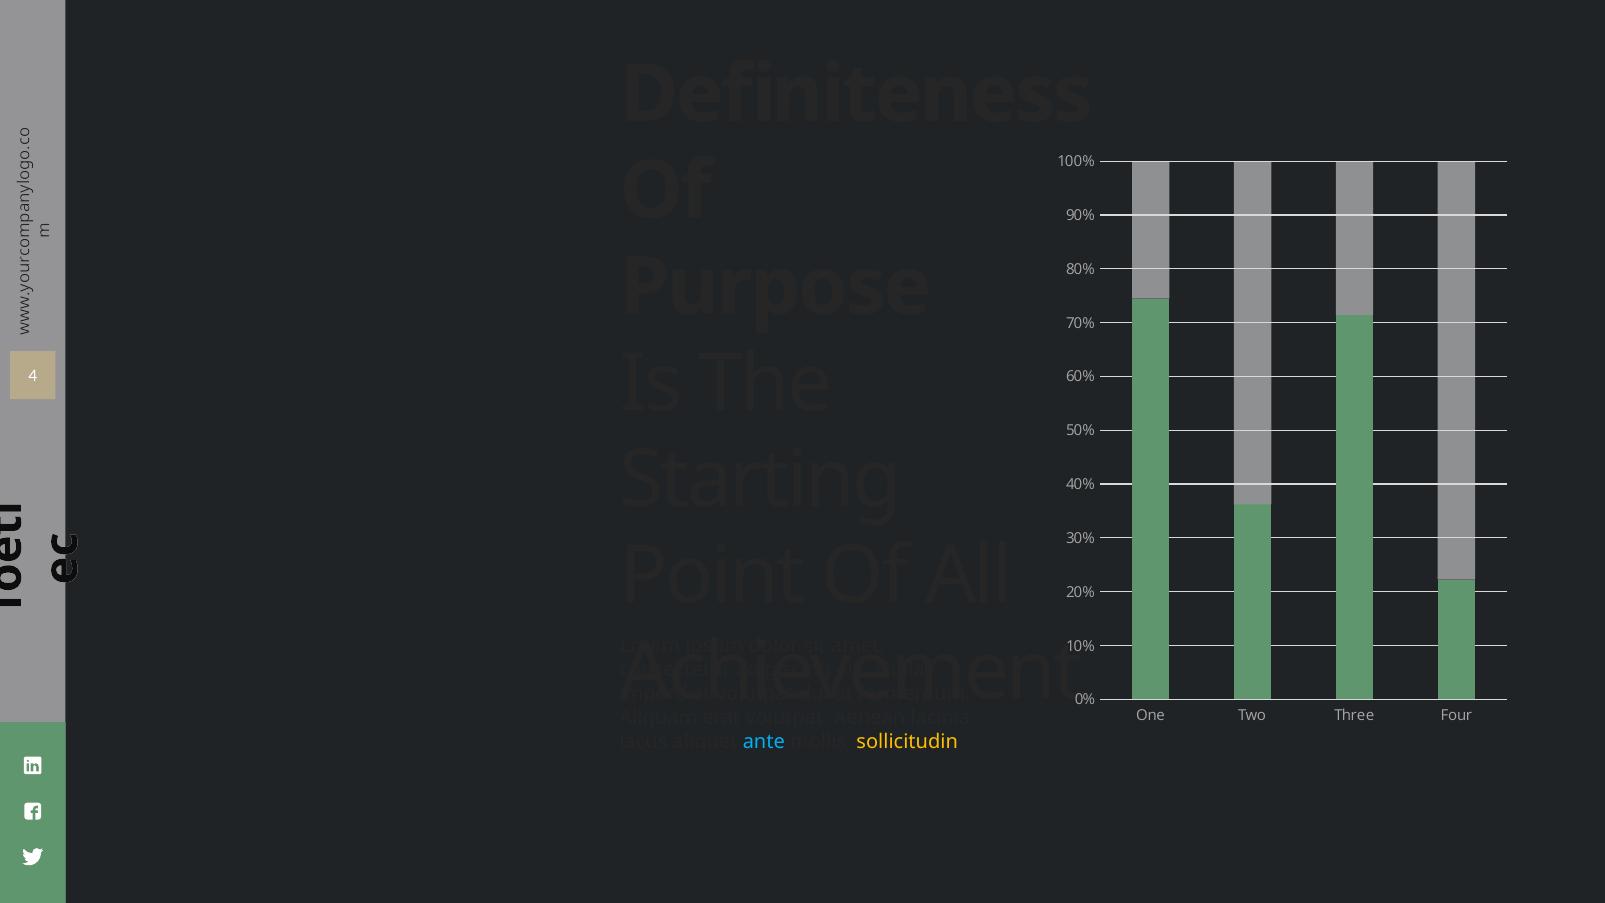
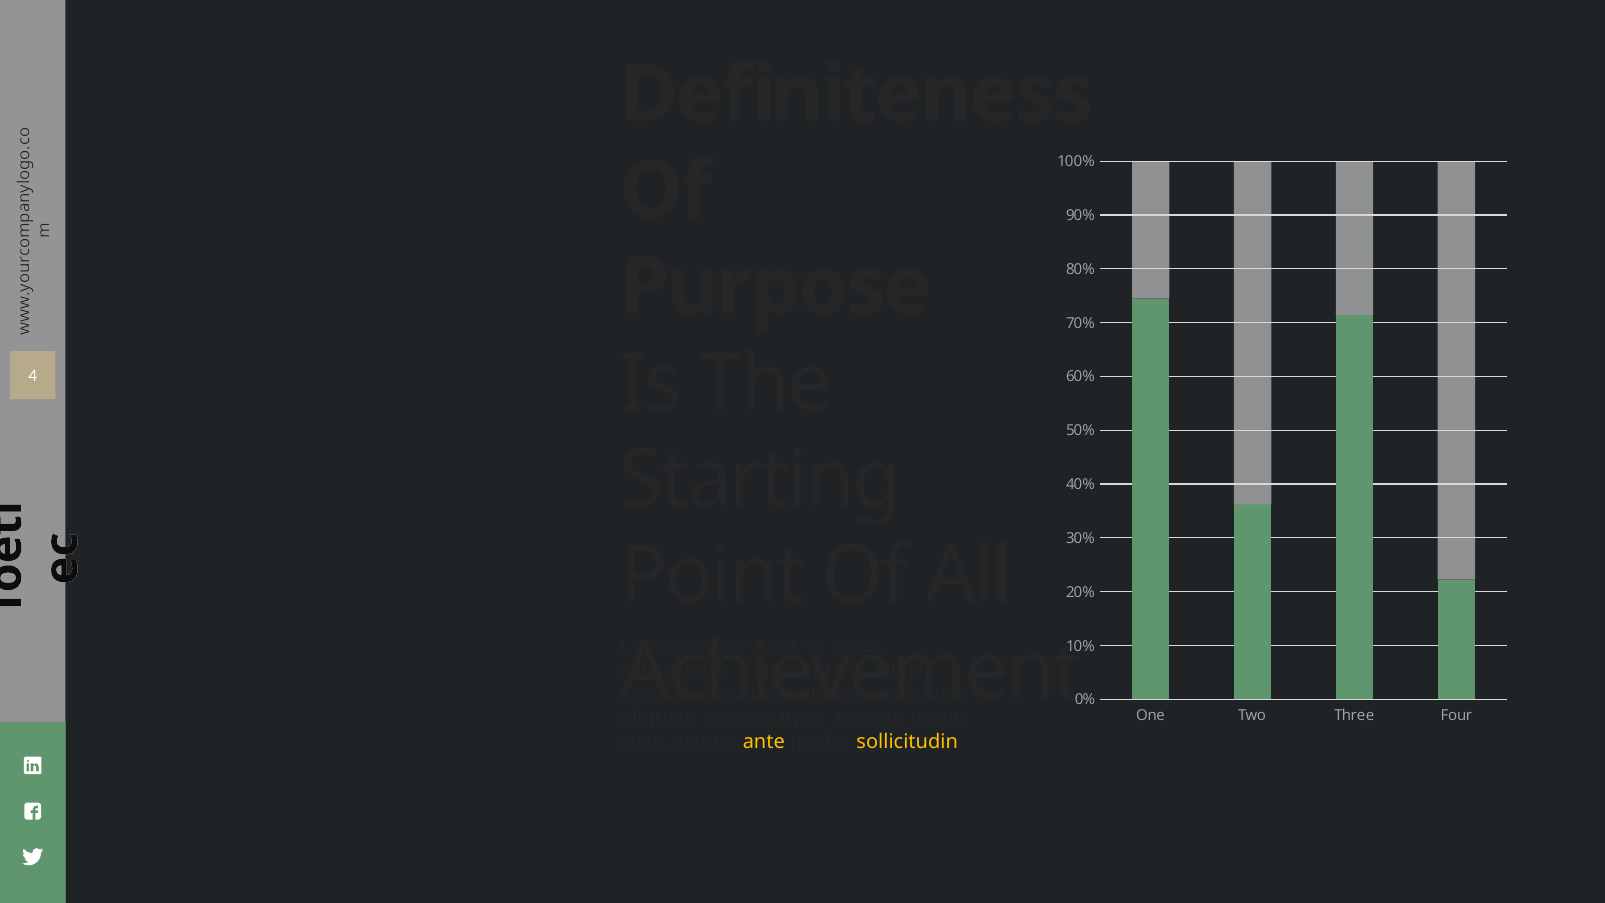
ante colour: light blue -> yellow (764, 742)
